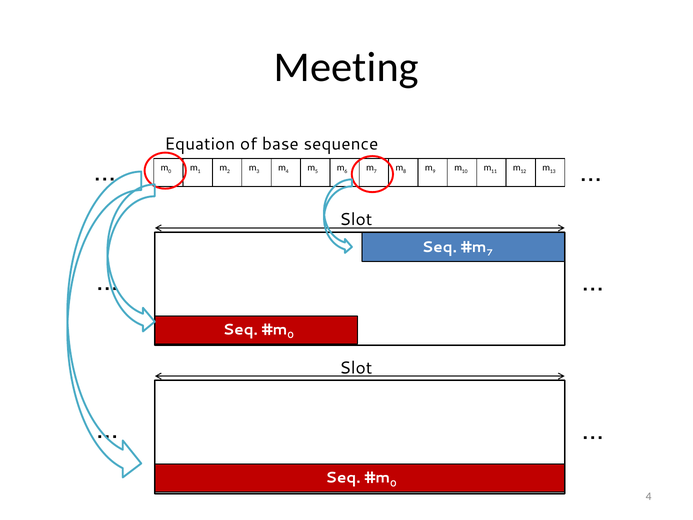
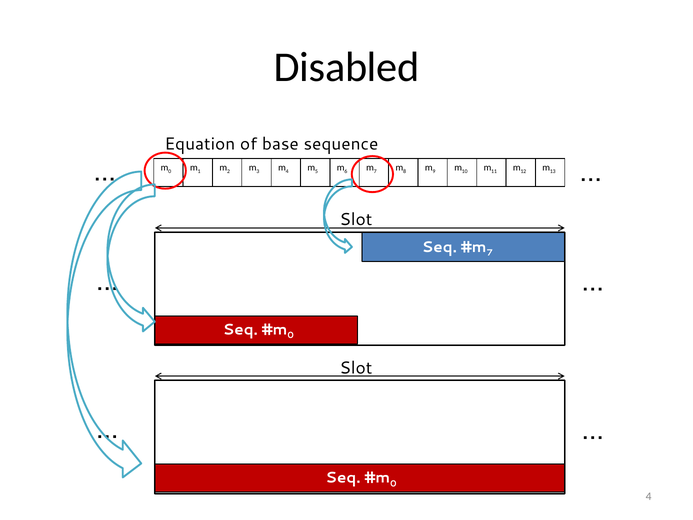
Meeting: Meeting -> Disabled (347, 67)
